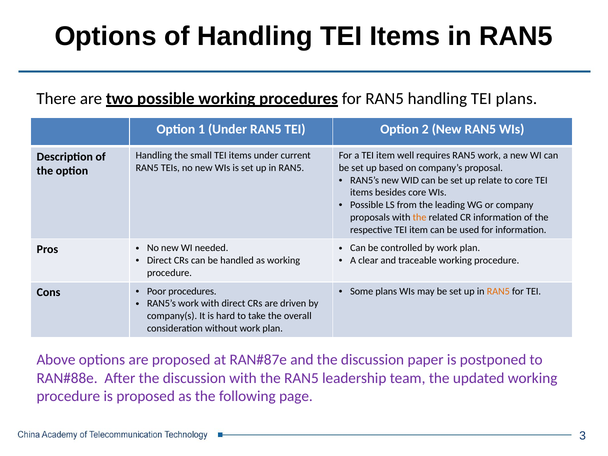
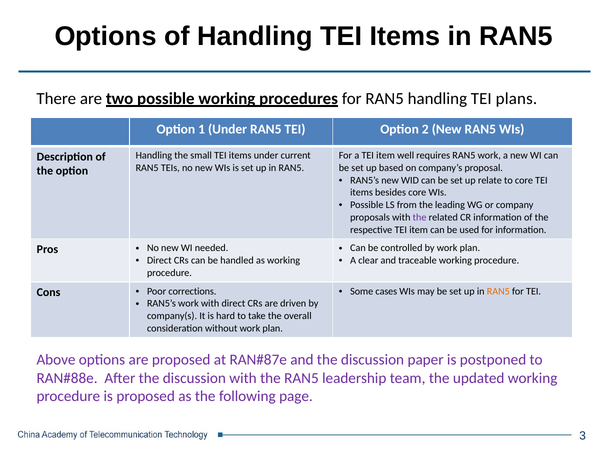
the colour: orange -> purple (420, 217)
Some plans: plans -> cases (386, 291)
Poor procedures: procedures -> corrections (192, 291)
